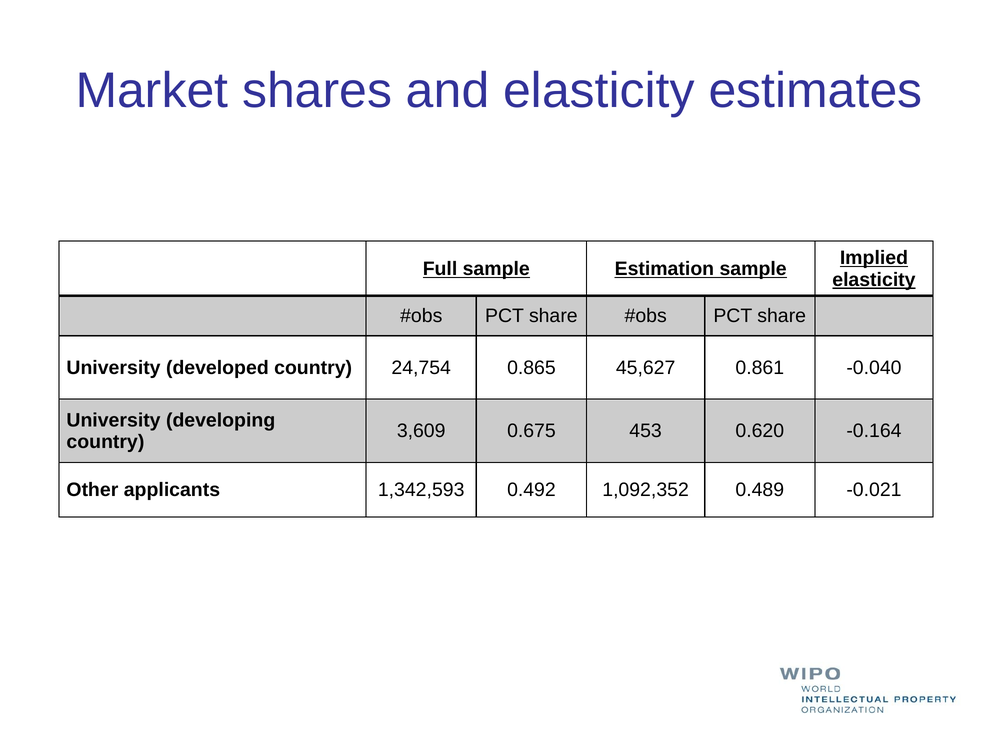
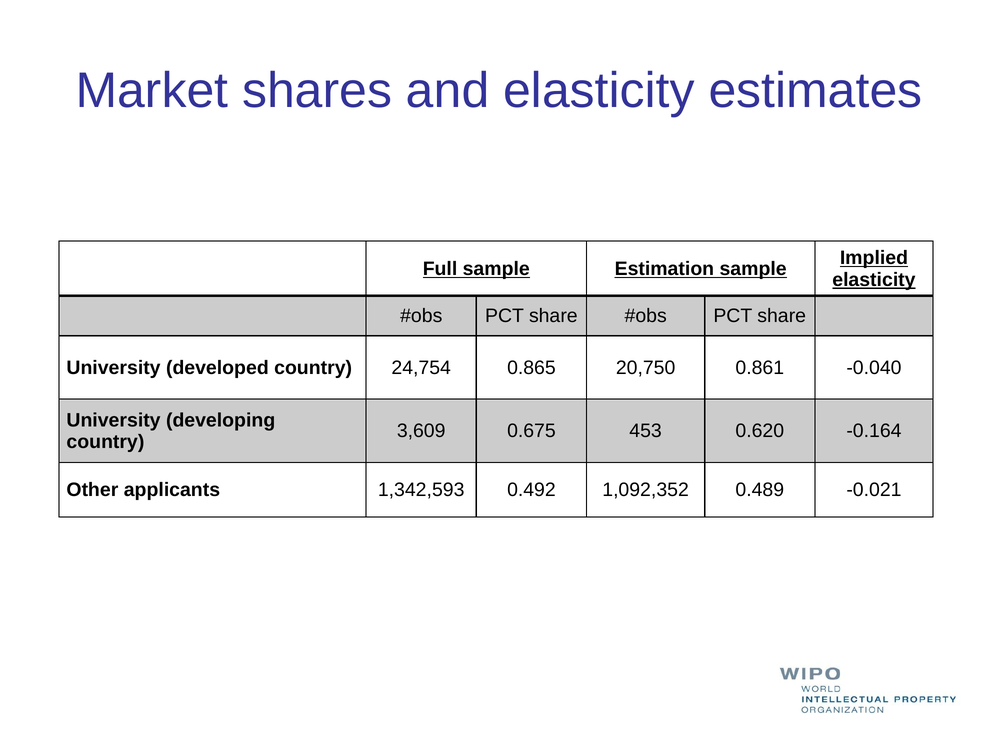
45,627: 45,627 -> 20,750 (646, 368)
